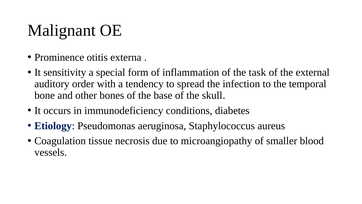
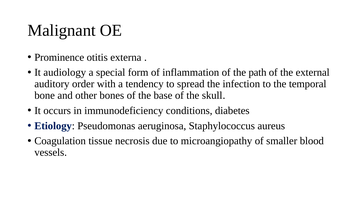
sensitivity: sensitivity -> audiology (65, 72)
task: task -> path (257, 72)
